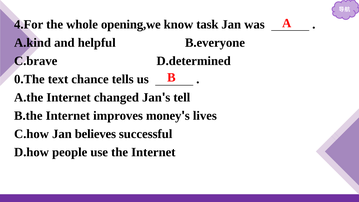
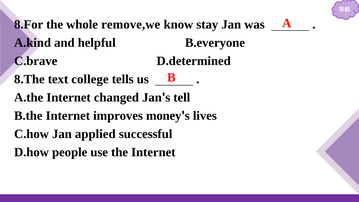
4.For: 4.For -> 8.For (29, 24)
opening,we: opening,we -> remove,we (131, 24)
task: task -> stay (207, 24)
0.The: 0.The -> 8.The (29, 79)
chance: chance -> college (90, 79)
believes: believes -> applied (95, 134)
